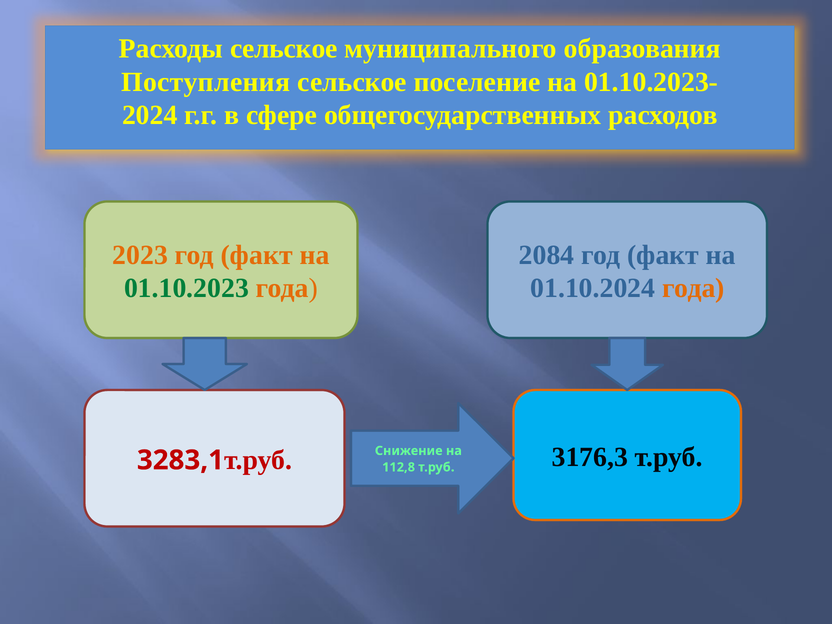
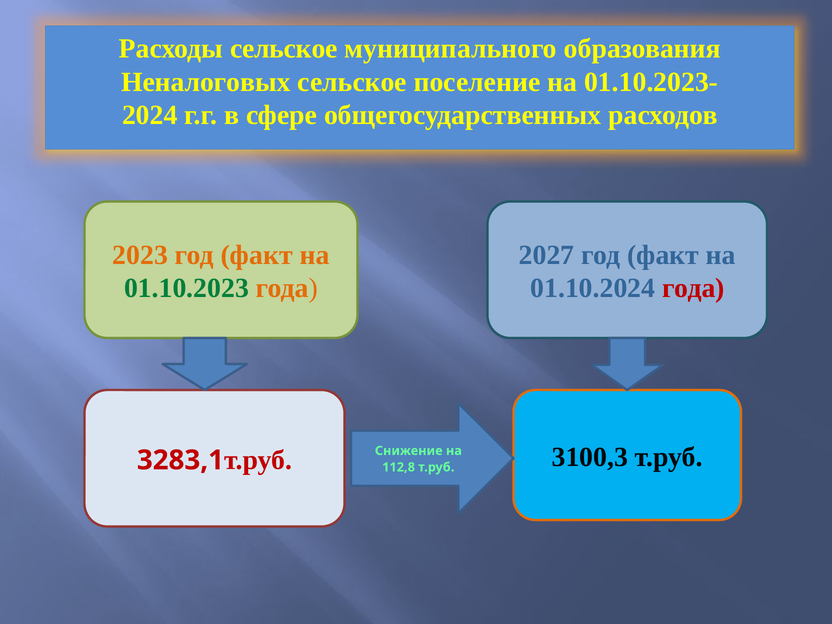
Поступления: Поступления -> Неналоговых (206, 82)
2084: 2084 -> 2027 (547, 255)
года colour: orange -> red (693, 288)
3176,3: 3176,3 -> 3100,3 (590, 457)
